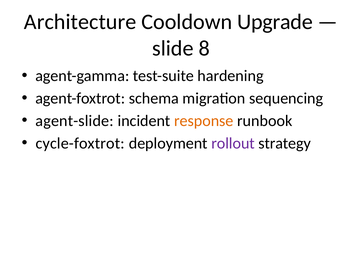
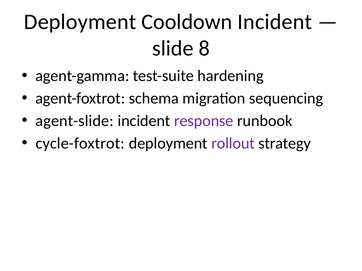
Architecture: Architecture -> Deployment (80, 22)
Cooldown Upgrade: Upgrade -> Incident (275, 22)
response colour: orange -> purple (204, 121)
